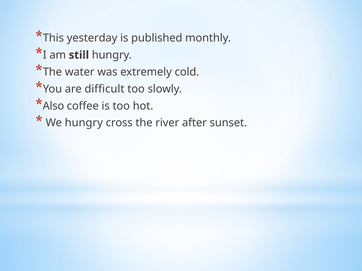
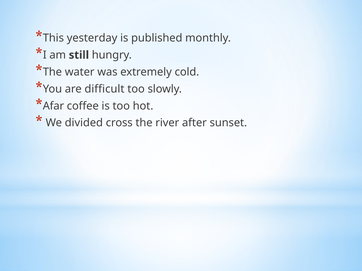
Also: Also -> Afar (53, 106)
We hungry: hungry -> divided (84, 123)
